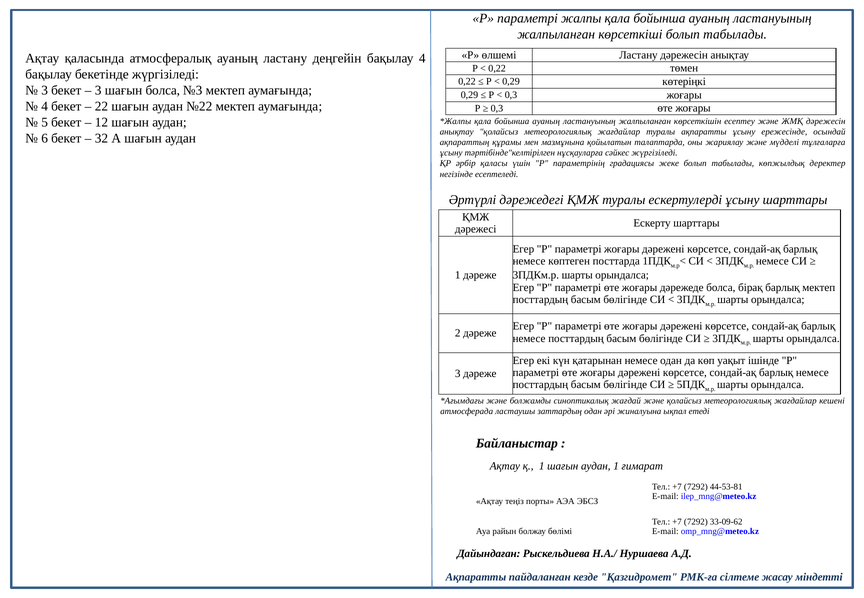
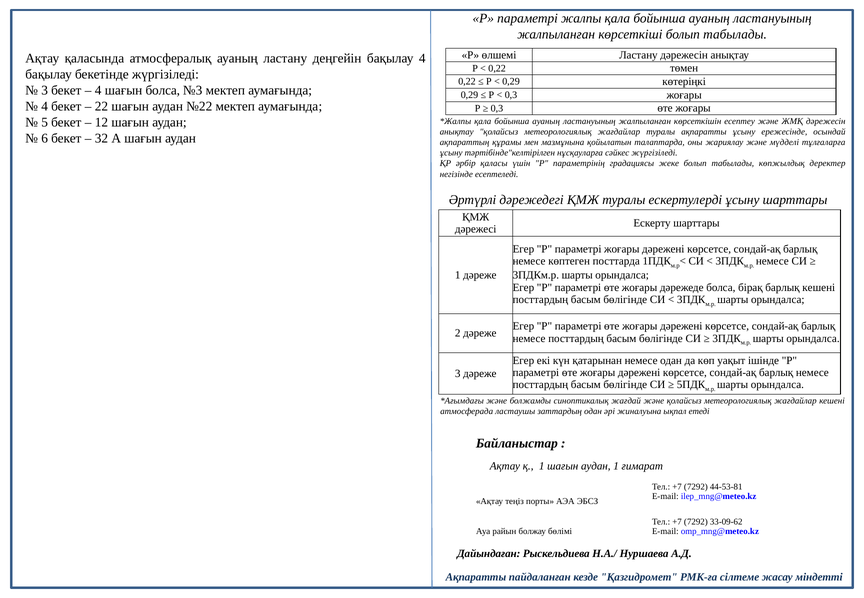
3: 3 -> 4 (98, 90)
барлық мектеп: мектеп -> кешені (819, 287)
